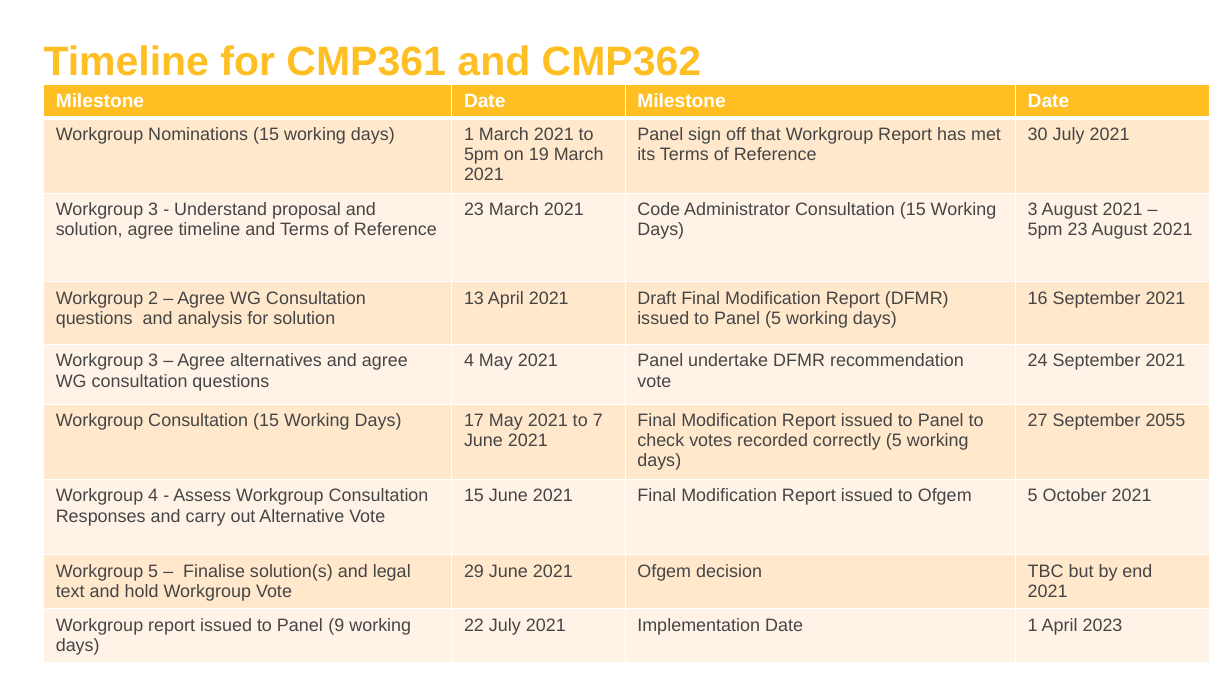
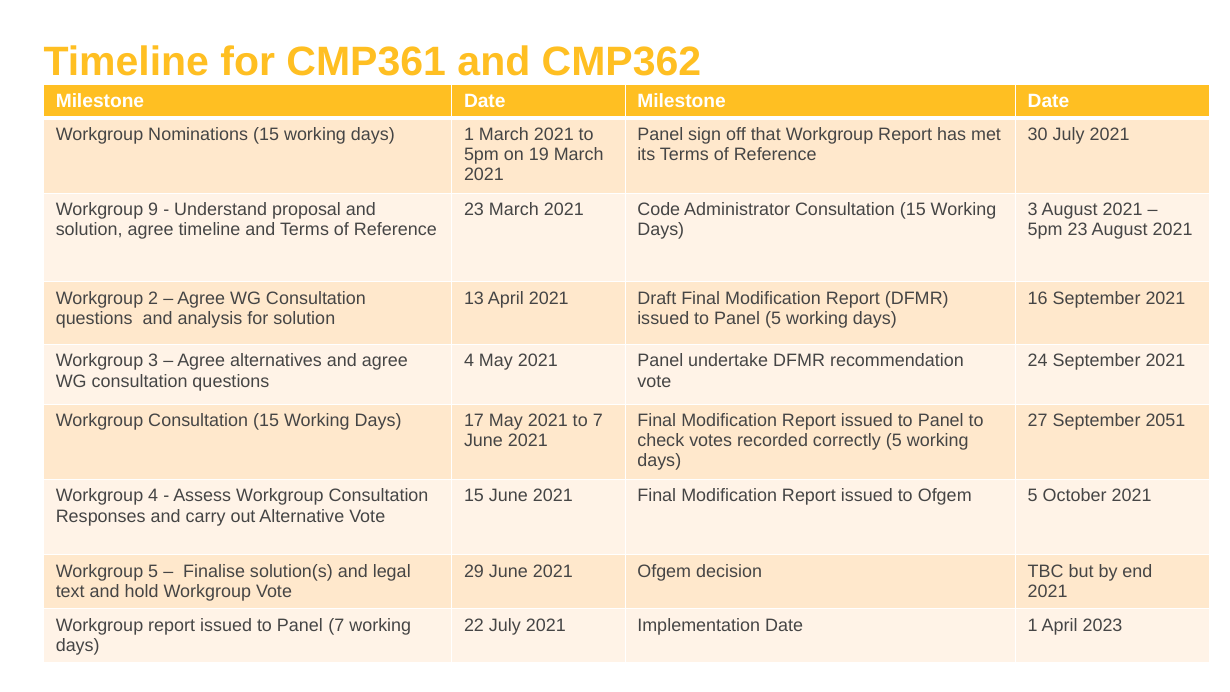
3: 3 -> 9 (153, 210)
2055: 2055 -> 2051 (1165, 421)
Panel 9: 9 -> 7 (336, 625)
